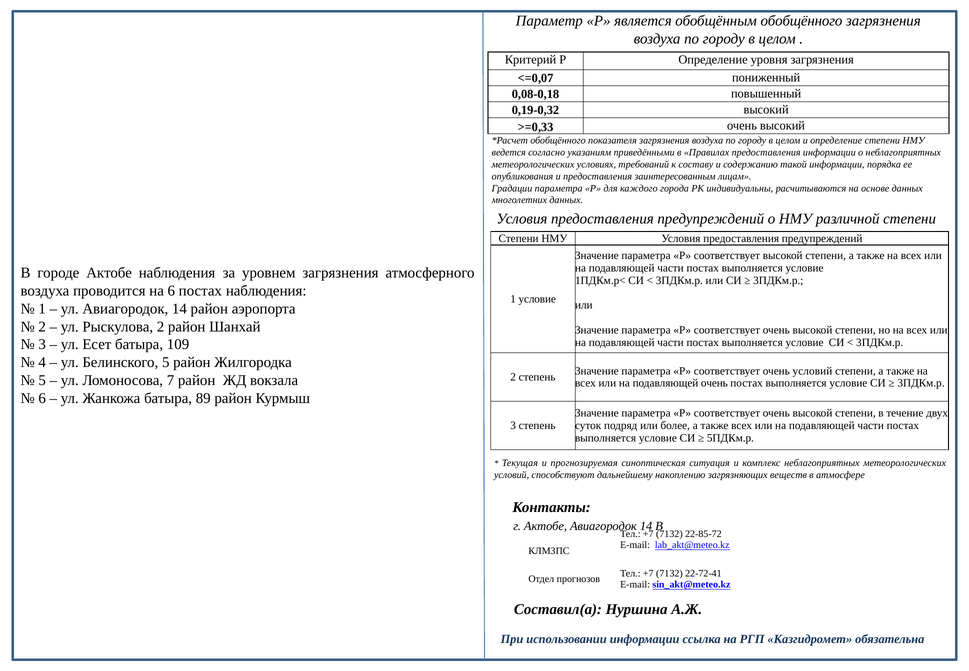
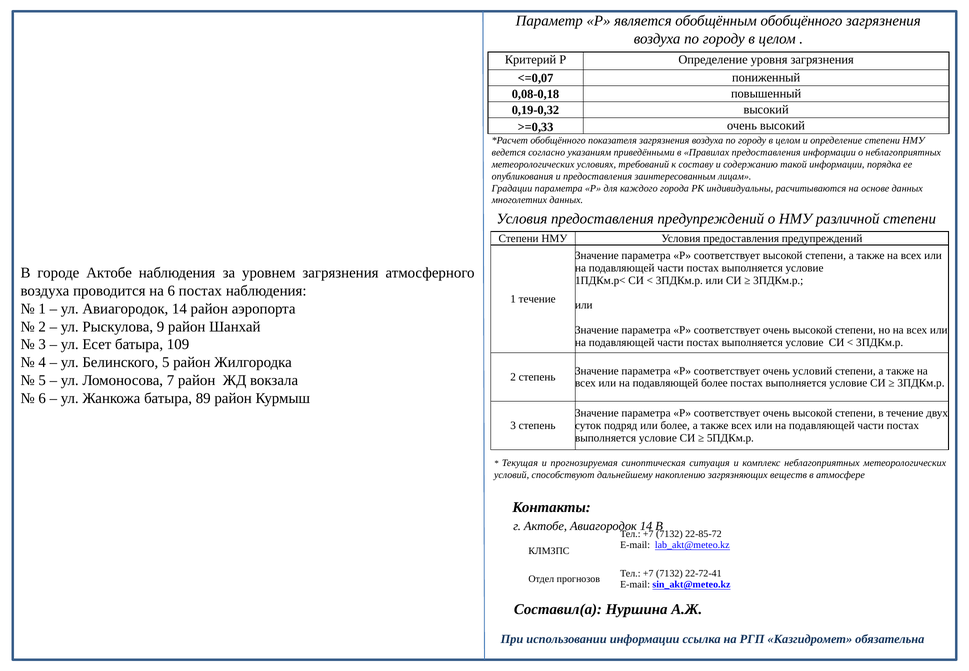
1 условие: условие -> течение (537, 299)
Рыскулова 2: 2 -> 9 (161, 327)
подавляющей очень: очень -> более (714, 383)
